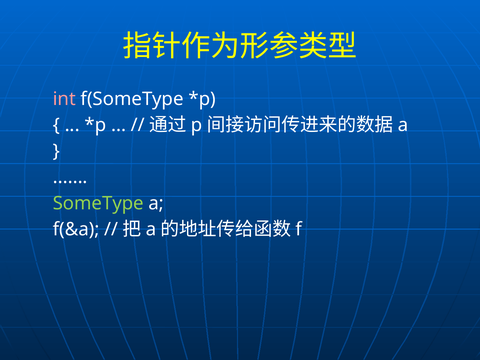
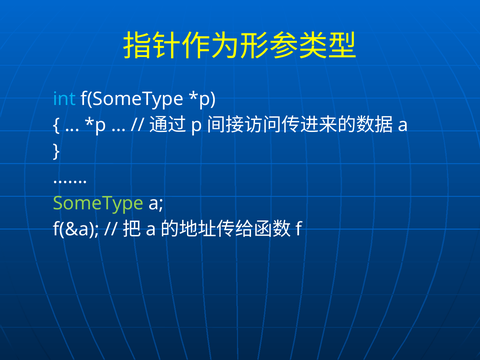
int colour: pink -> light blue (64, 99)
